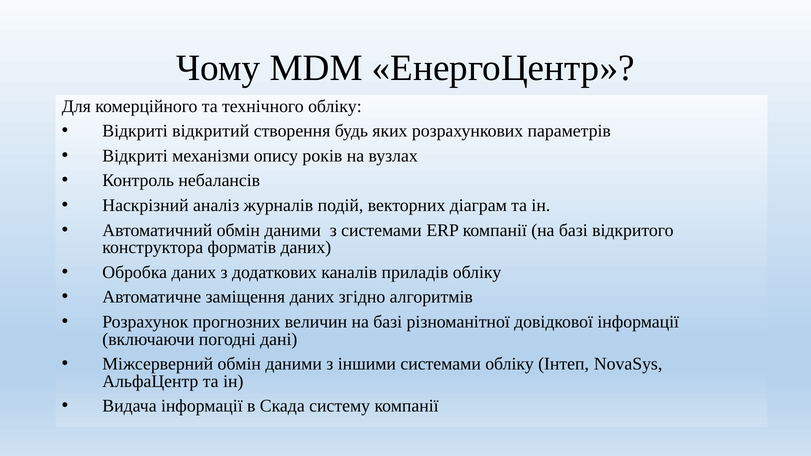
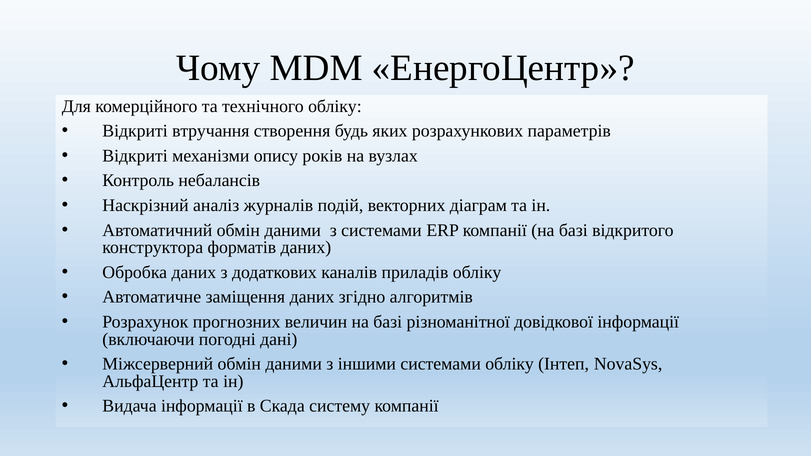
відкритий: відкритий -> втручання (211, 131)
